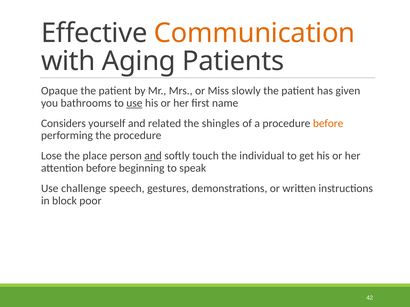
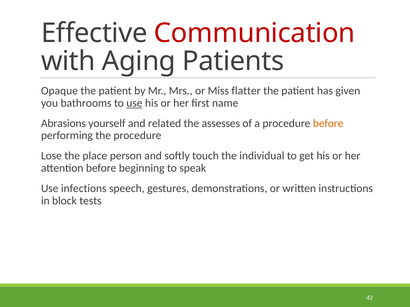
Communication colour: orange -> red (255, 33)
slowly: slowly -> flatter (246, 91)
Considers: Considers -> Abrasions (63, 123)
shingles: shingles -> assesses (221, 123)
and underline: present -> none (153, 156)
challenge: challenge -> infections (84, 189)
poor: poor -> tests (90, 201)
